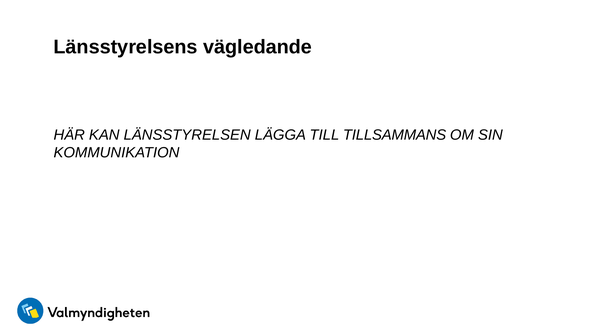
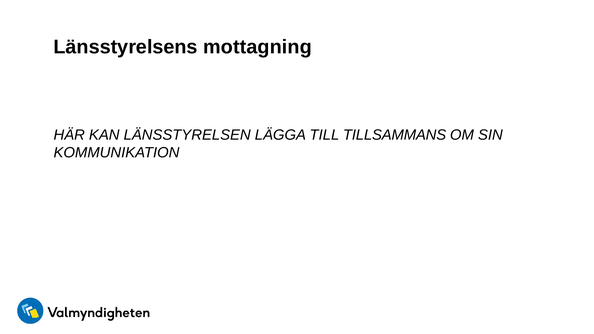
vägledande: vägledande -> mottagning (258, 47)
